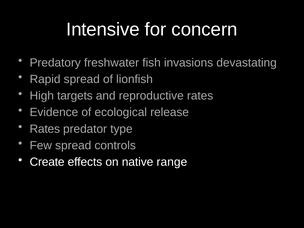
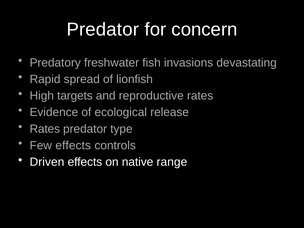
Intensive: Intensive -> Predator (103, 29)
Few spread: spread -> effects (73, 145)
Create: Create -> Driven (47, 162)
